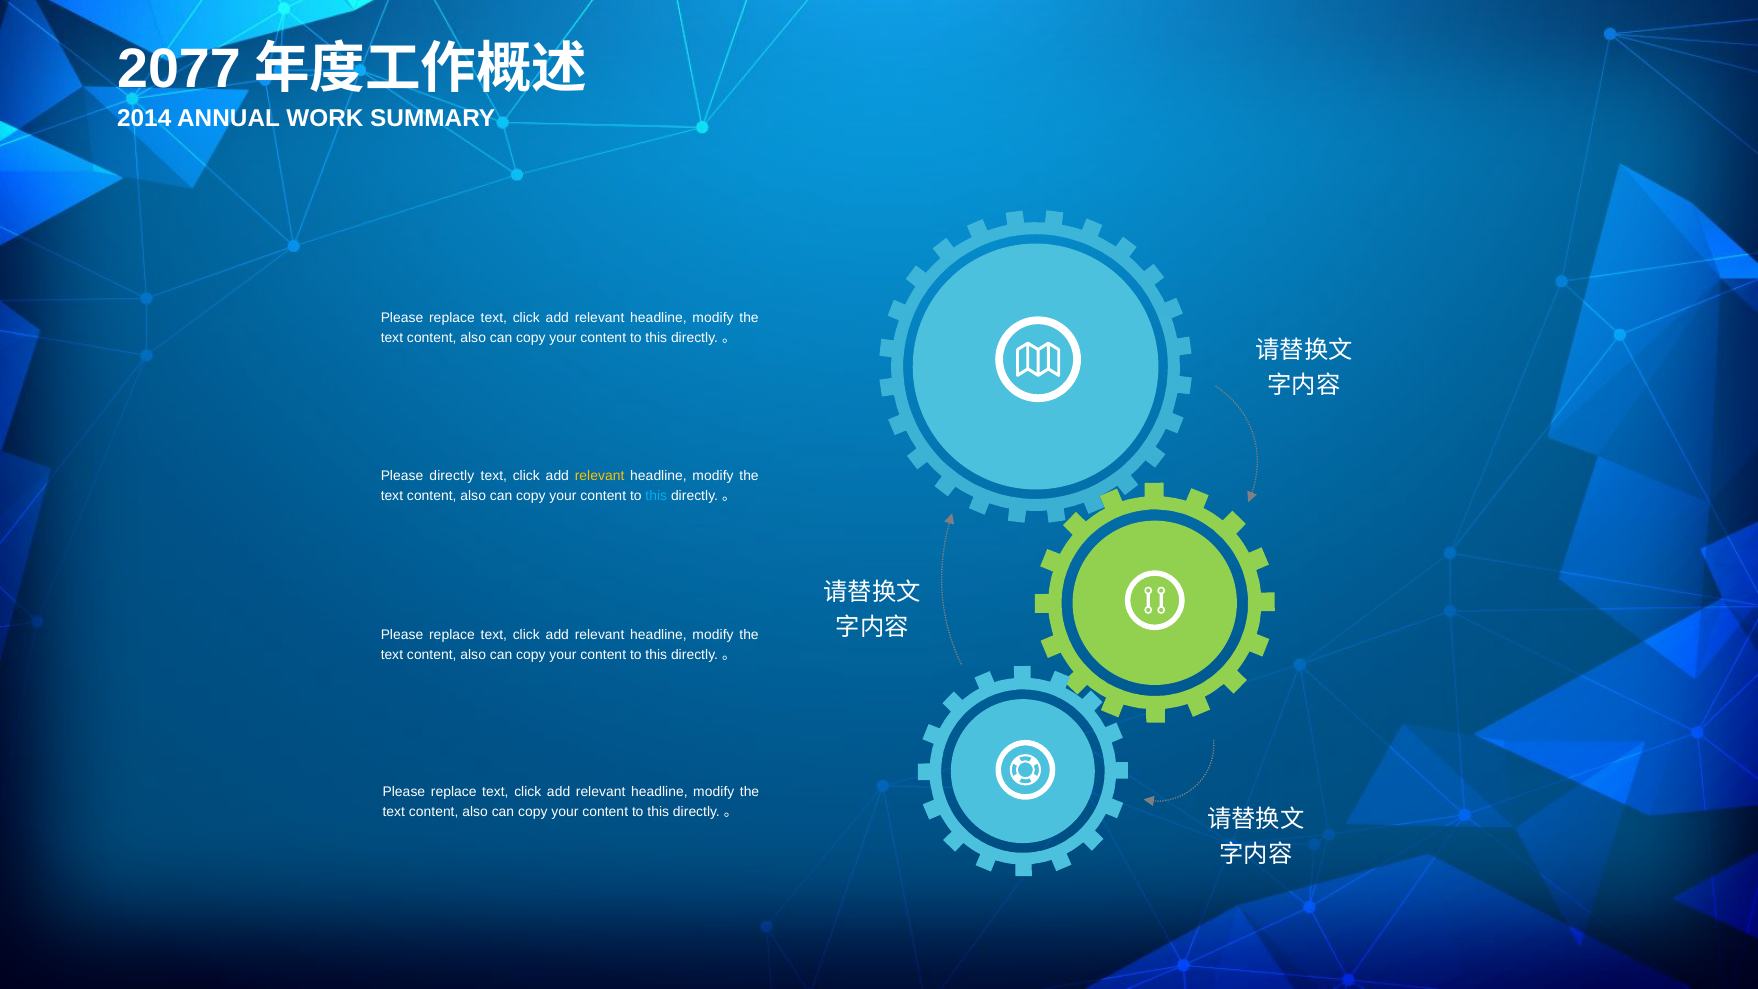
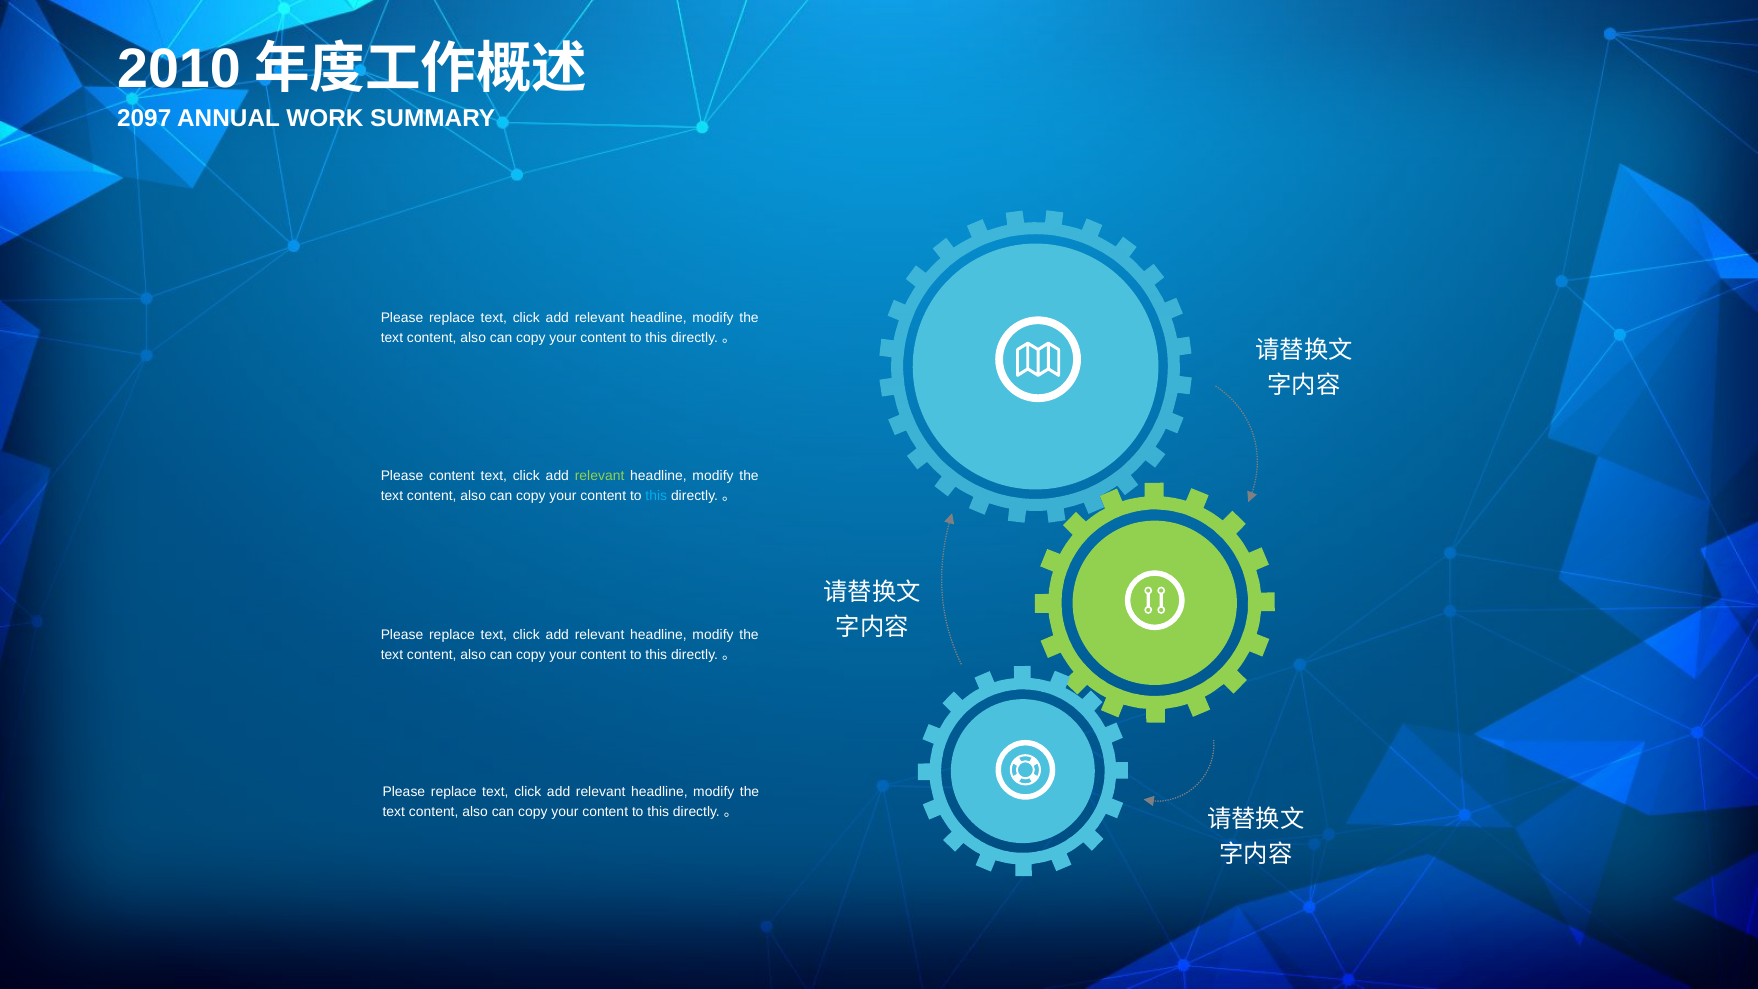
2077: 2077 -> 2010 (179, 69)
2014: 2014 -> 2097 (144, 118)
Please directly: directly -> content (452, 476)
relevant colour: yellow -> light green (600, 476)
